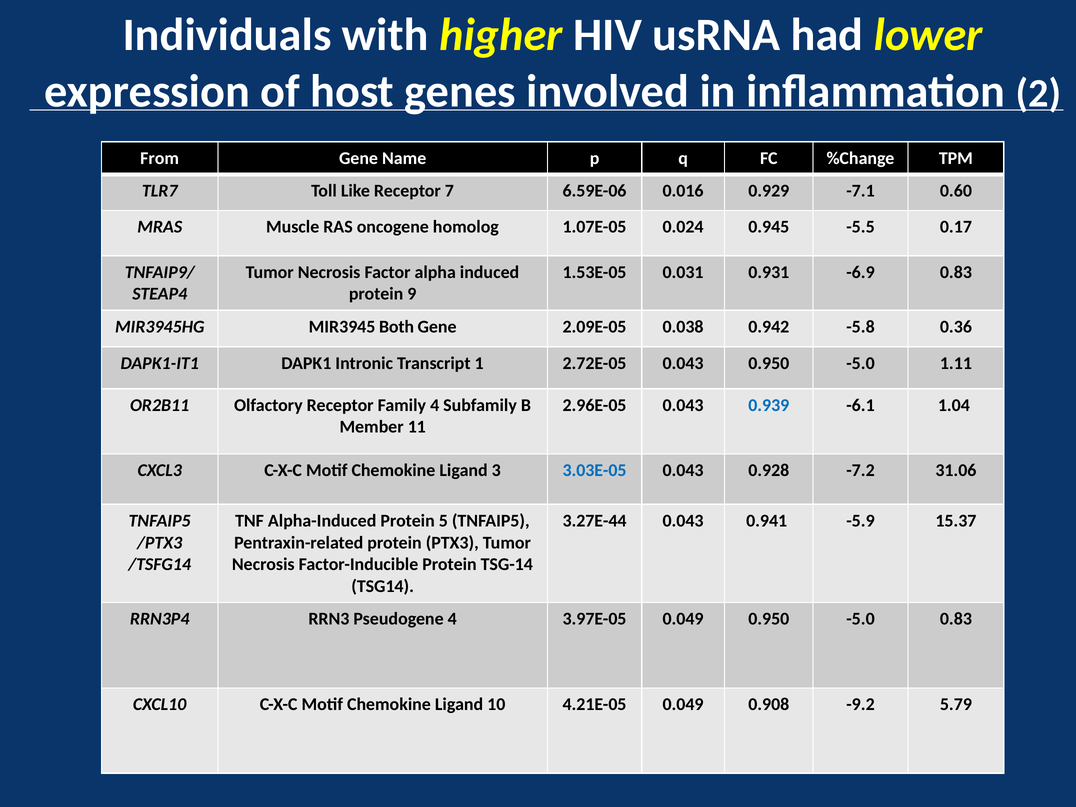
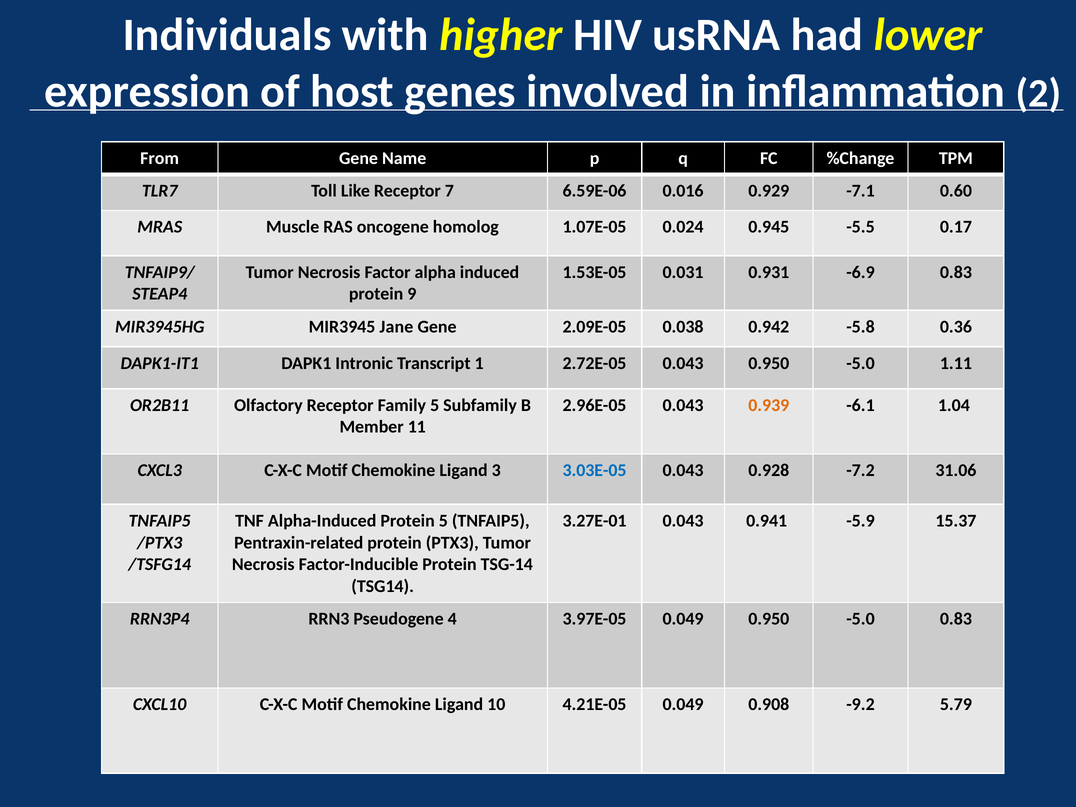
Both: Both -> Jane (396, 327)
Family 4: 4 -> 5 (435, 405)
0.939 colour: blue -> orange (769, 405)
3.27E-44: 3.27E-44 -> 3.27E-01 (595, 521)
